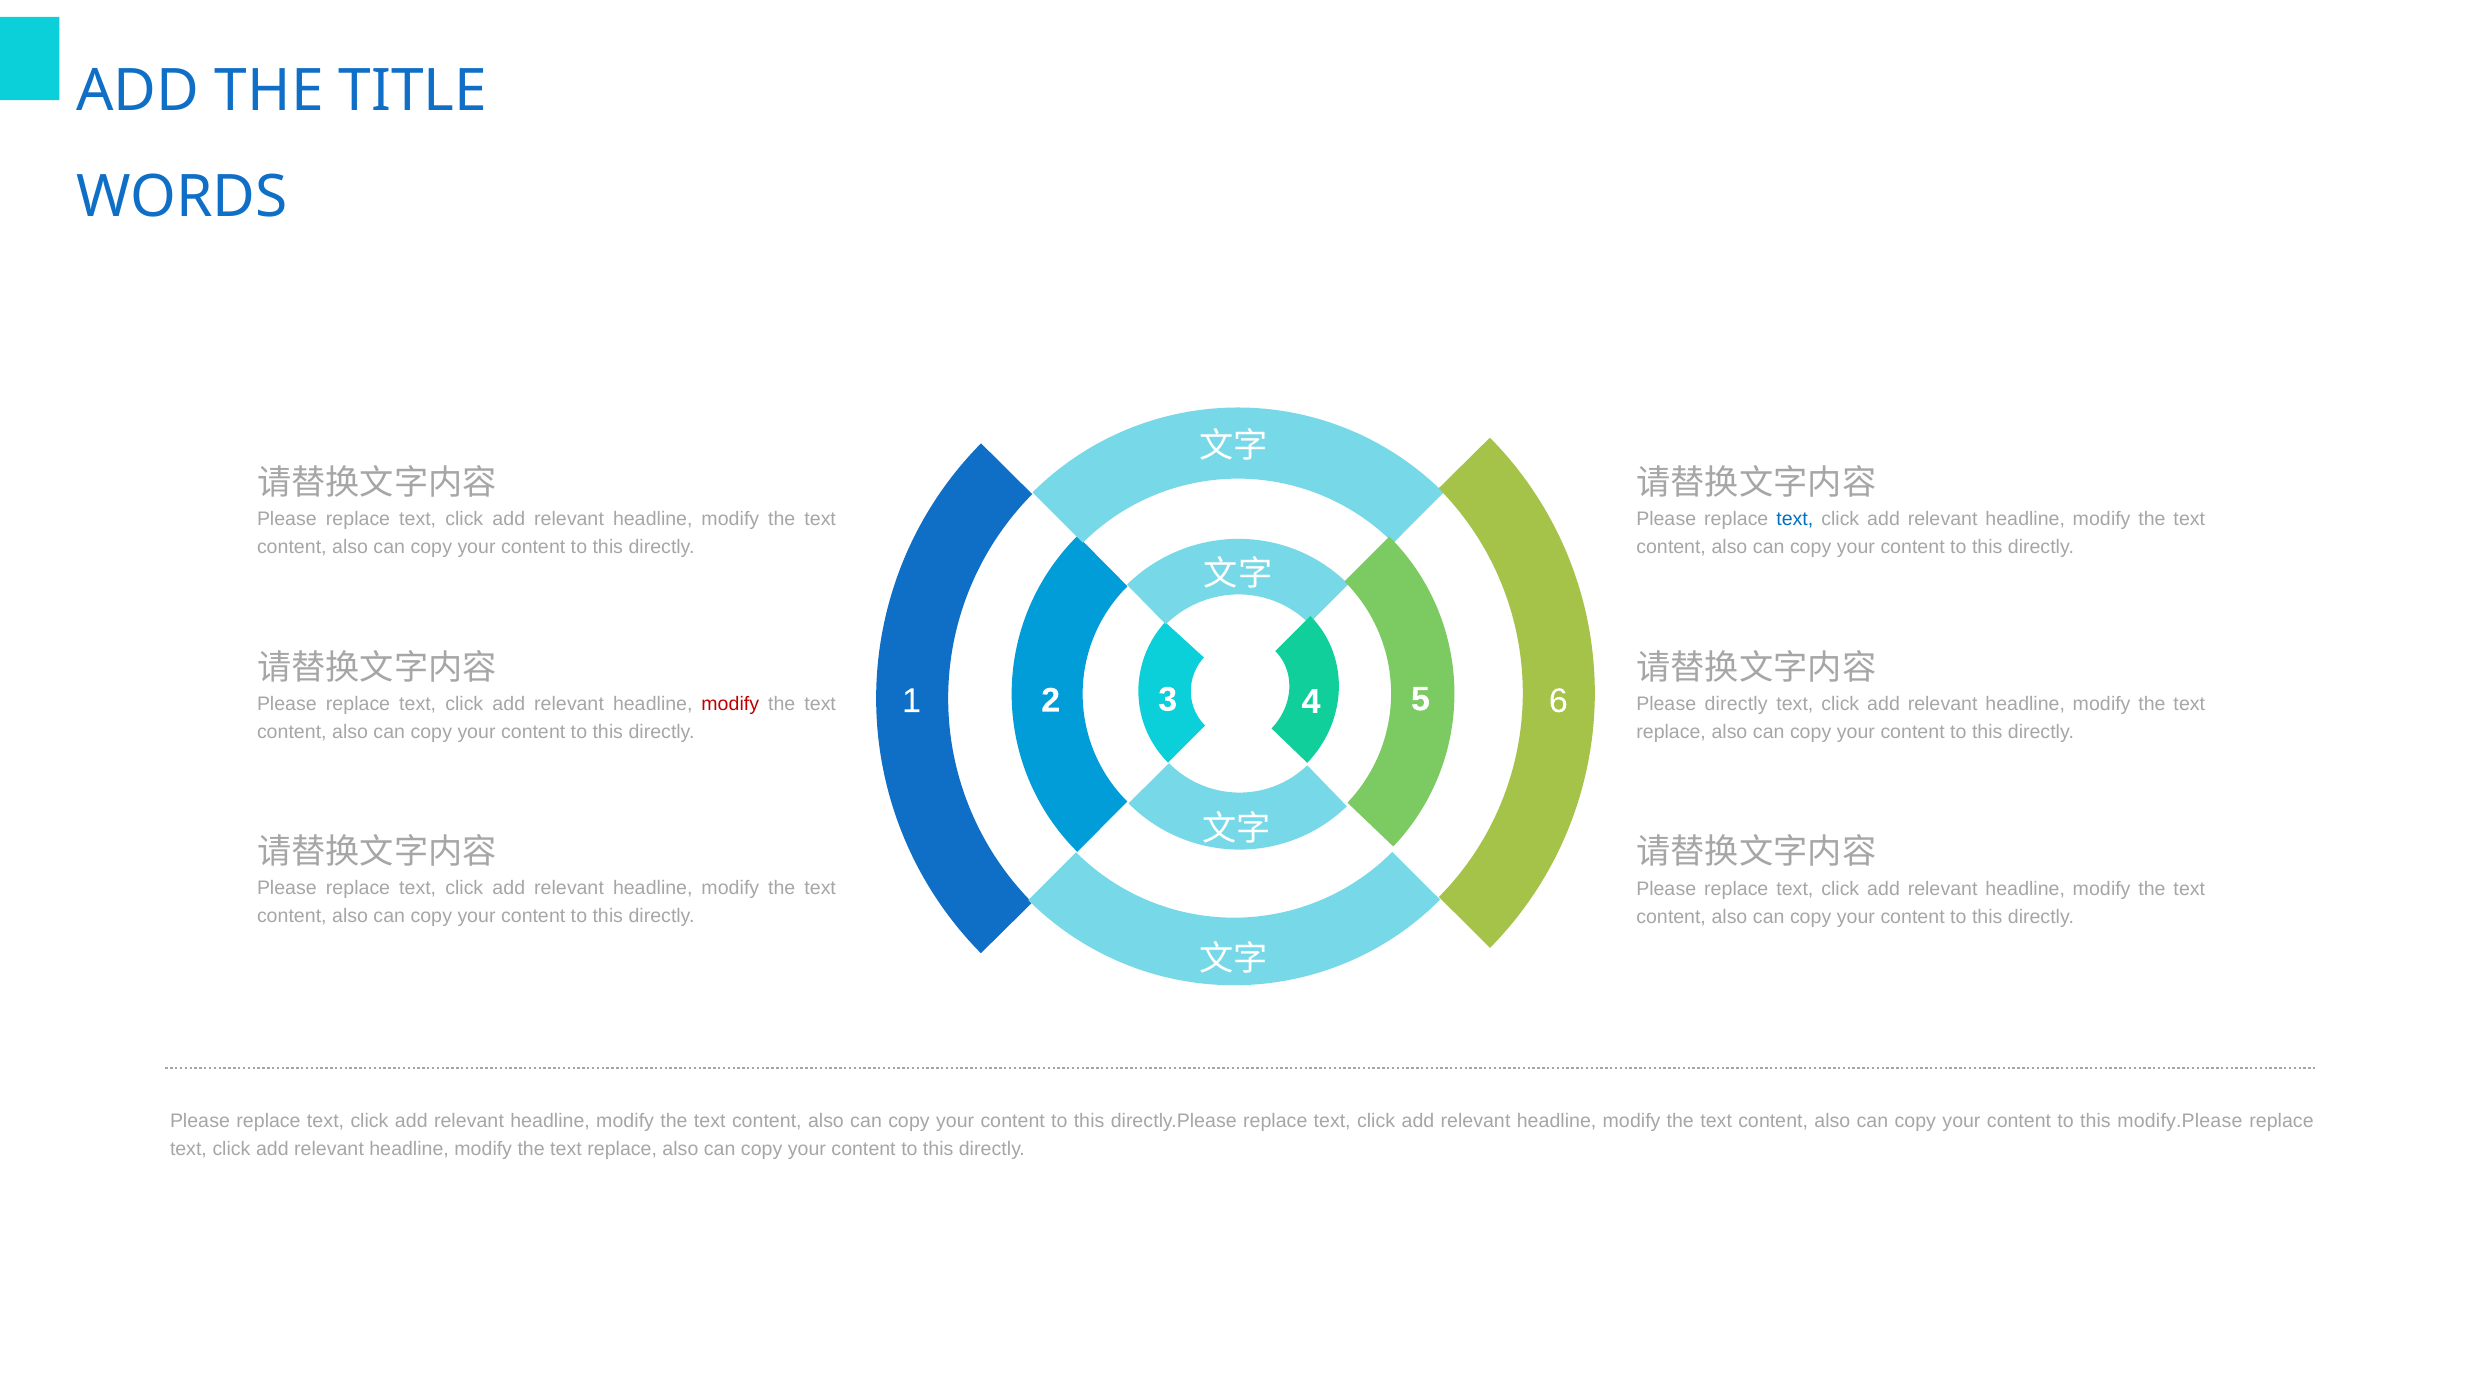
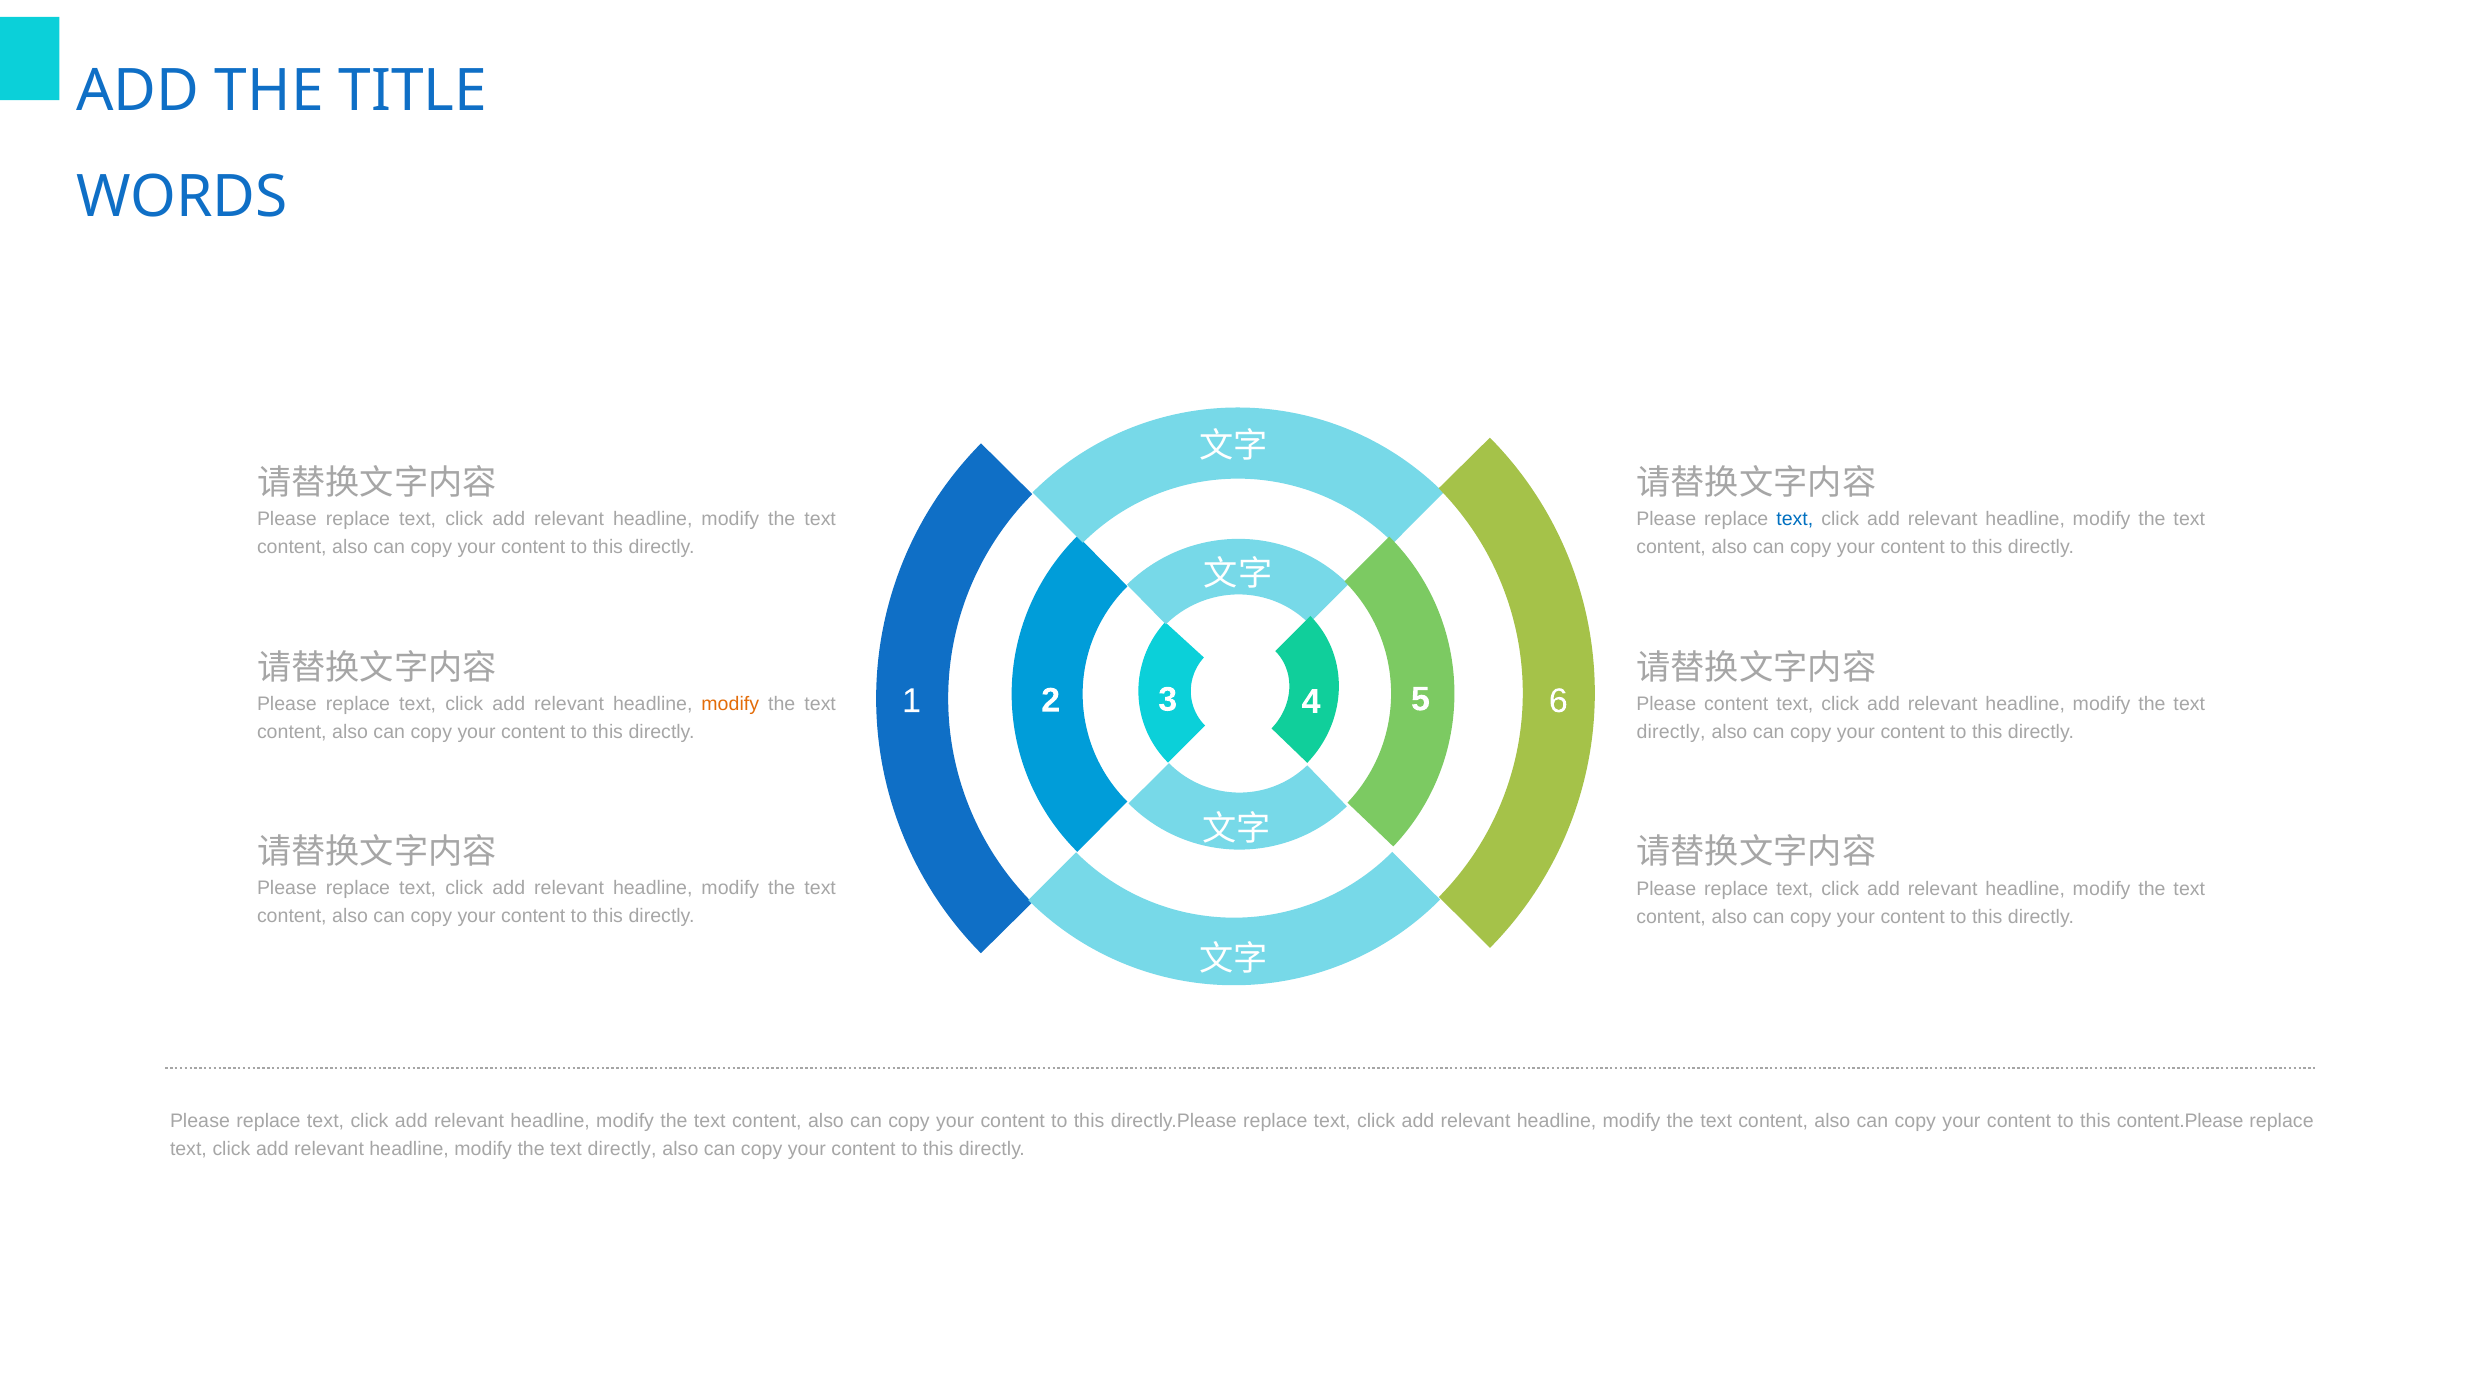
modify colour: red -> orange (730, 704)
Please directly: directly -> content (1736, 704)
replace: replace -> directly (1671, 732)
modify.Please: modify.Please -> content.Please (2180, 1120)
replace: replace -> directly (622, 1148)
